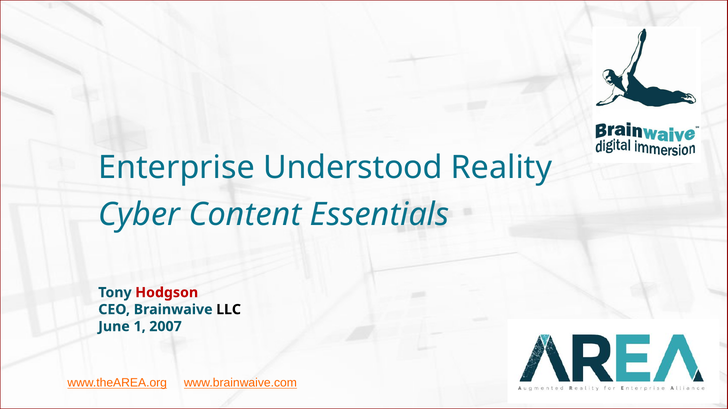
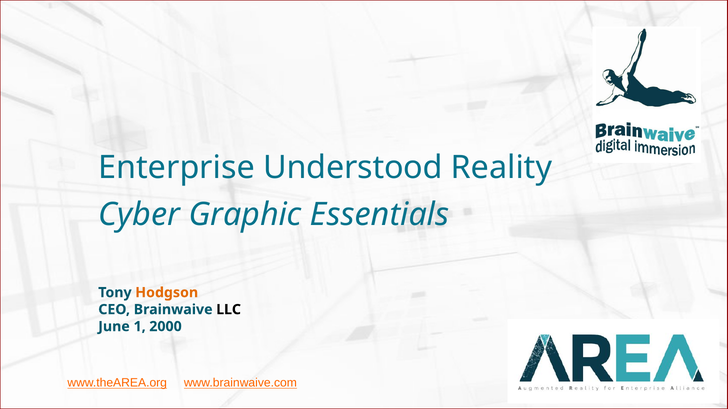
Content: Content -> Graphic (245, 215)
Hodgson colour: red -> orange (167, 293)
2007: 2007 -> 2000 (166, 327)
